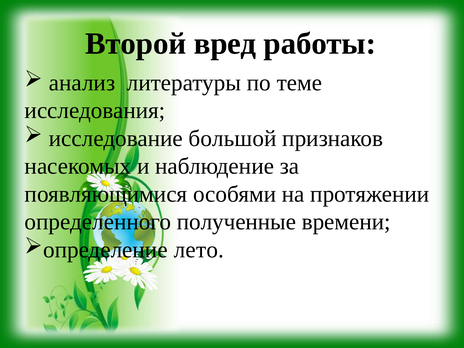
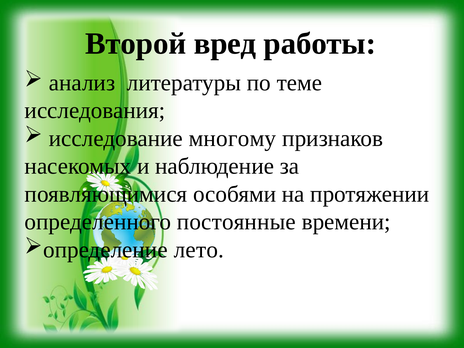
большой: большой -> многому (232, 138)
полученные: полученные -> постоянные (236, 222)
